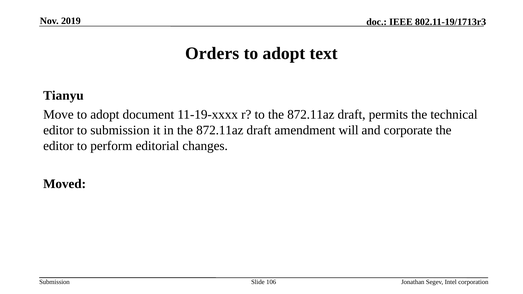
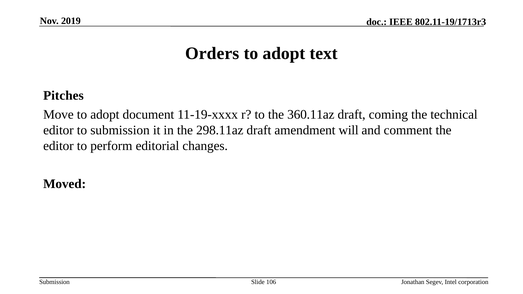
Tianyu: Tianyu -> Pitches (63, 96)
to the 872.11az: 872.11az -> 360.11az (311, 115)
permits: permits -> coming (388, 115)
in the 872.11az: 872.11az -> 298.11az (220, 130)
corporate: corporate -> comment (408, 130)
